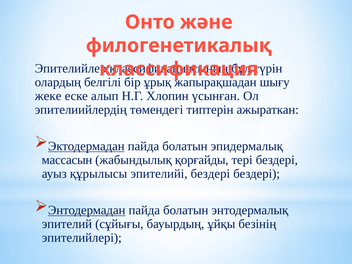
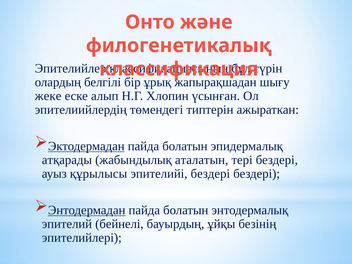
массасын: массасын -> атқарады (67, 160)
қорғайды: қорғайды -> аталатын (202, 160)
сұйығы: сұйығы -> бейнелі (119, 224)
